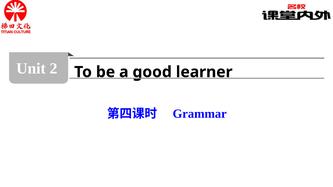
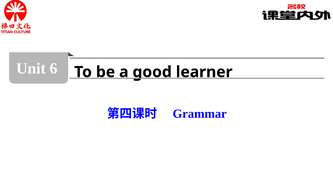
2: 2 -> 6 (54, 69)
